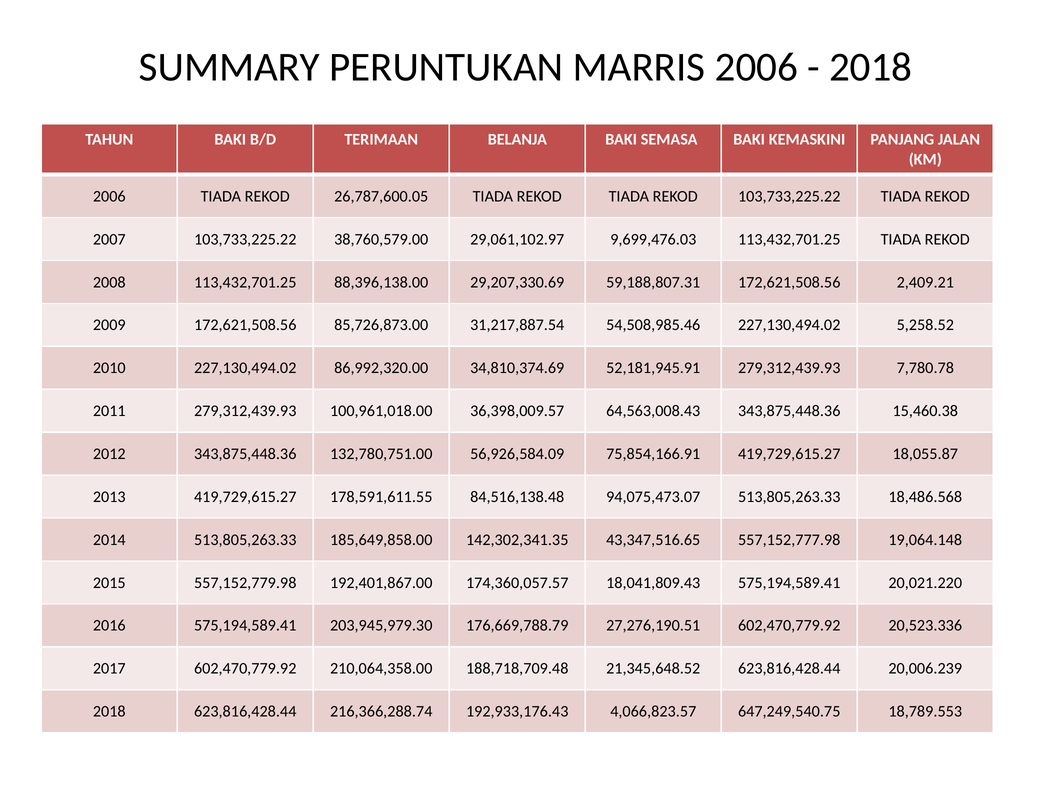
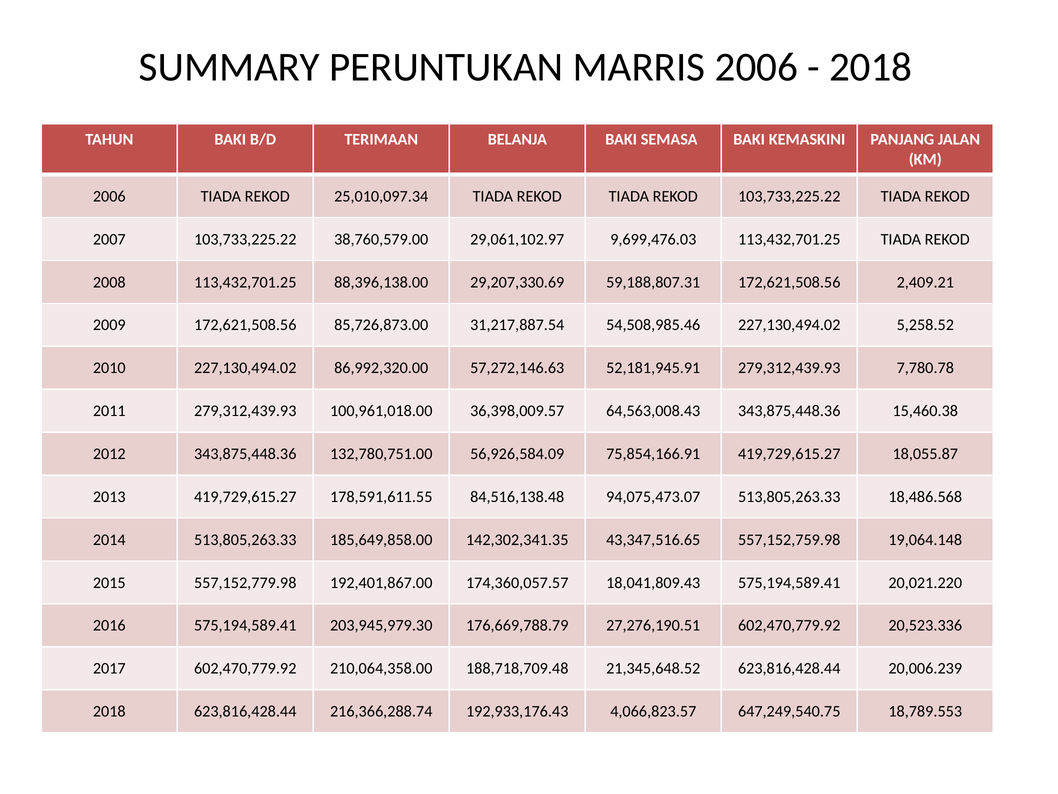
26,787,600.05: 26,787,600.05 -> 25,010,097.34 (381, 196)
34,810,374.69: 34,810,374.69 -> 57,272,146.63 (517, 368)
557,152,777.98: 557,152,777.98 -> 557,152,759.98 (789, 539)
